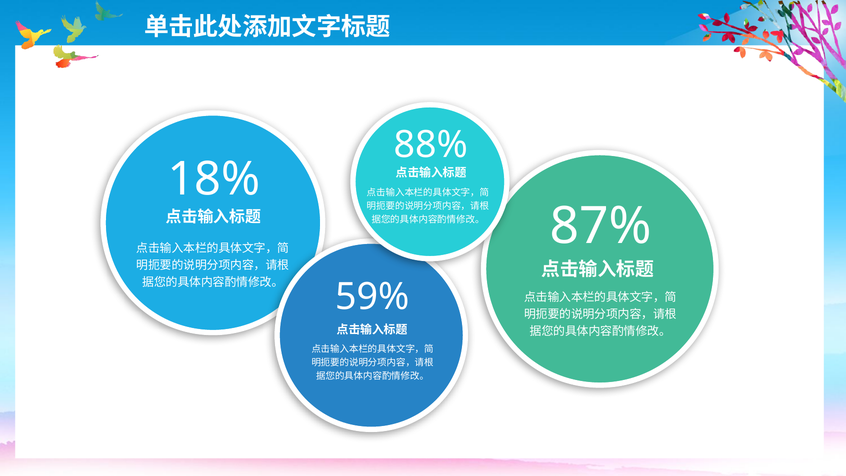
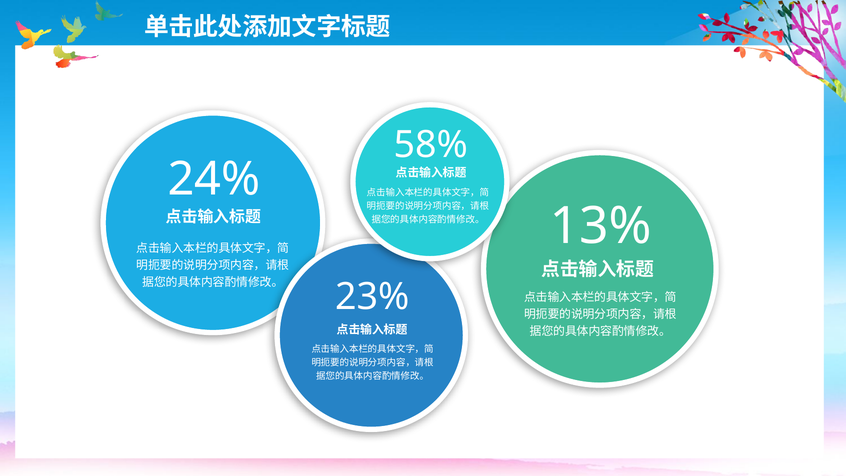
88%: 88% -> 58% (431, 145)
18%: 18% -> 24% (214, 179)
87%: 87% -> 13% (601, 226)
59%: 59% -> 23% (372, 297)
